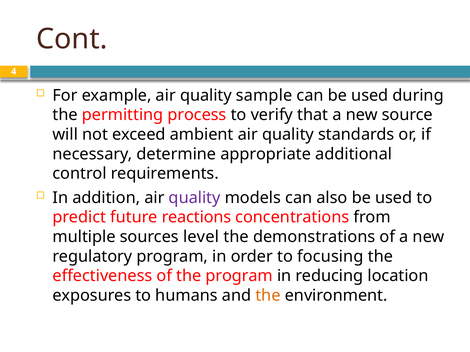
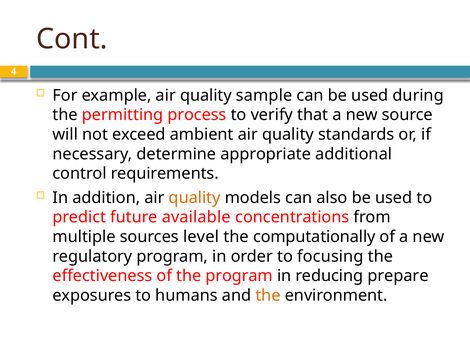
quality colour: purple -> orange (195, 198)
reactions: reactions -> available (196, 218)
demonstrations: demonstrations -> computationally (314, 237)
location: location -> prepare (398, 276)
